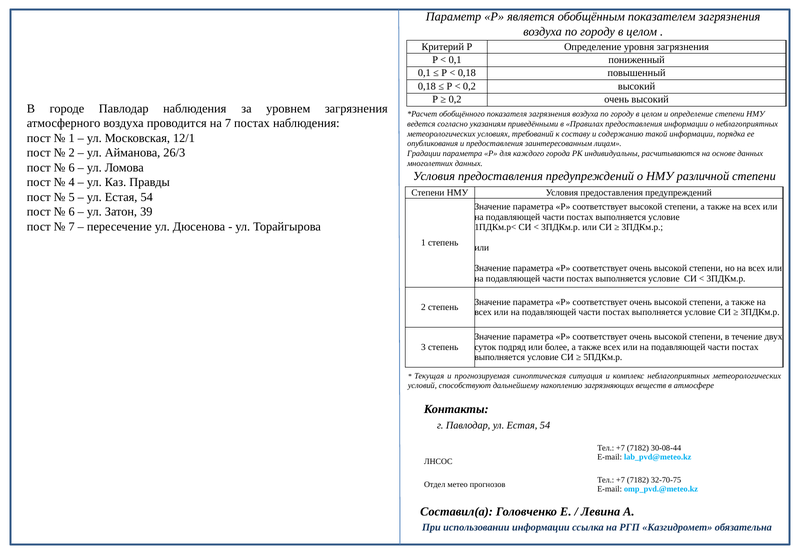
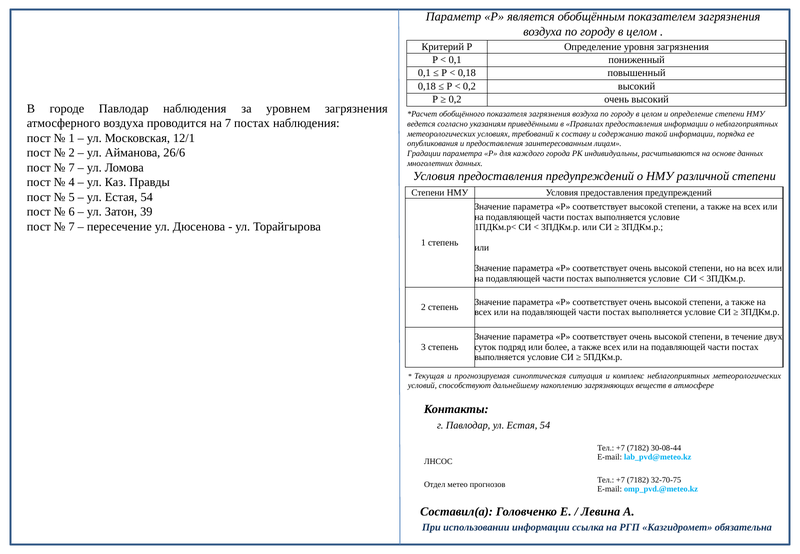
26/3: 26/3 -> 26/6 (174, 153)
6: 6 -> 7 (72, 168)
